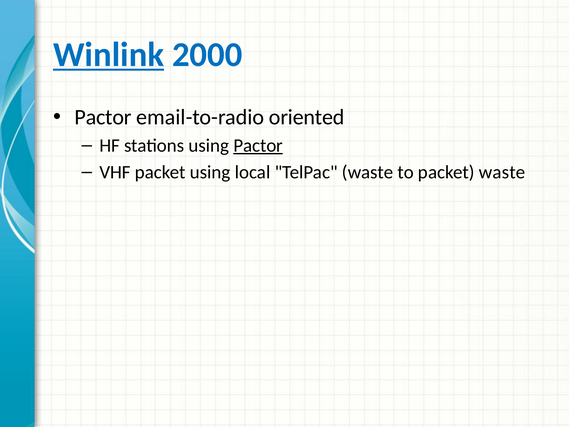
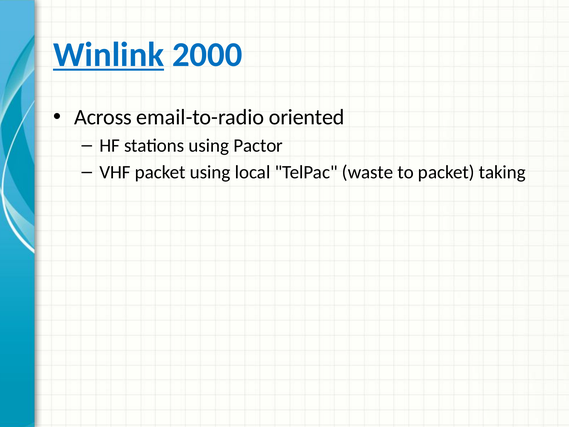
Pactor: Pactor -> Across (103, 117)
Pactor underline: present -> none (258, 145)
packet waste: waste -> taking (502, 172)
